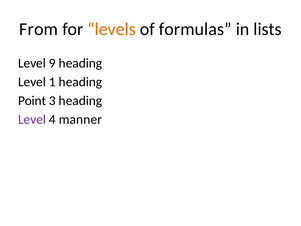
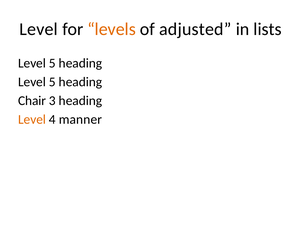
From: From -> Level (39, 29)
formulas: formulas -> adjusted (195, 29)
9: 9 -> 5 (52, 63)
1: 1 -> 5 (52, 82)
Point: Point -> Chair (32, 101)
Level colour: purple -> orange (32, 119)
